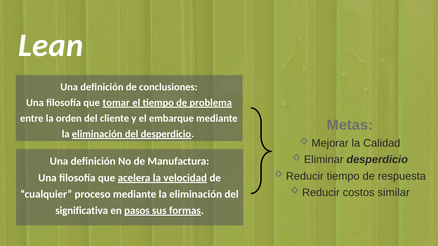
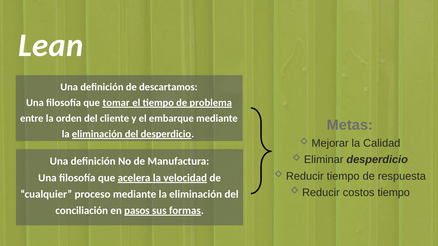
conclusiones: conclusiones -> descartamos (168, 87)
costos similar: similar -> tiempo (394, 193)
significativa: significativa -> conciliación (82, 211)
